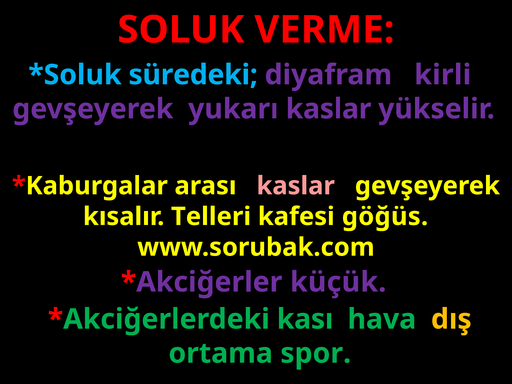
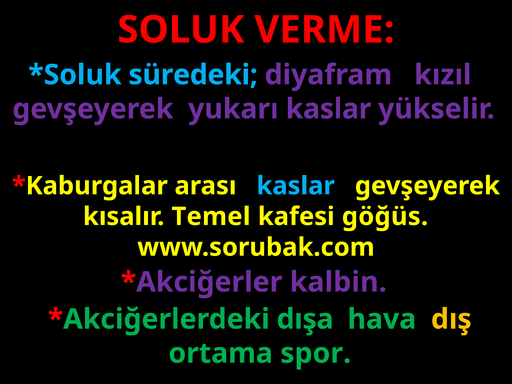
kirli: kirli -> kızıl (443, 75)
kaslar colour: pink -> light blue (296, 186)
Telleri: Telleri -> Temel (211, 217)
küçük: küçük -> kalbin (338, 282)
kası: kası -> dışa (305, 319)
